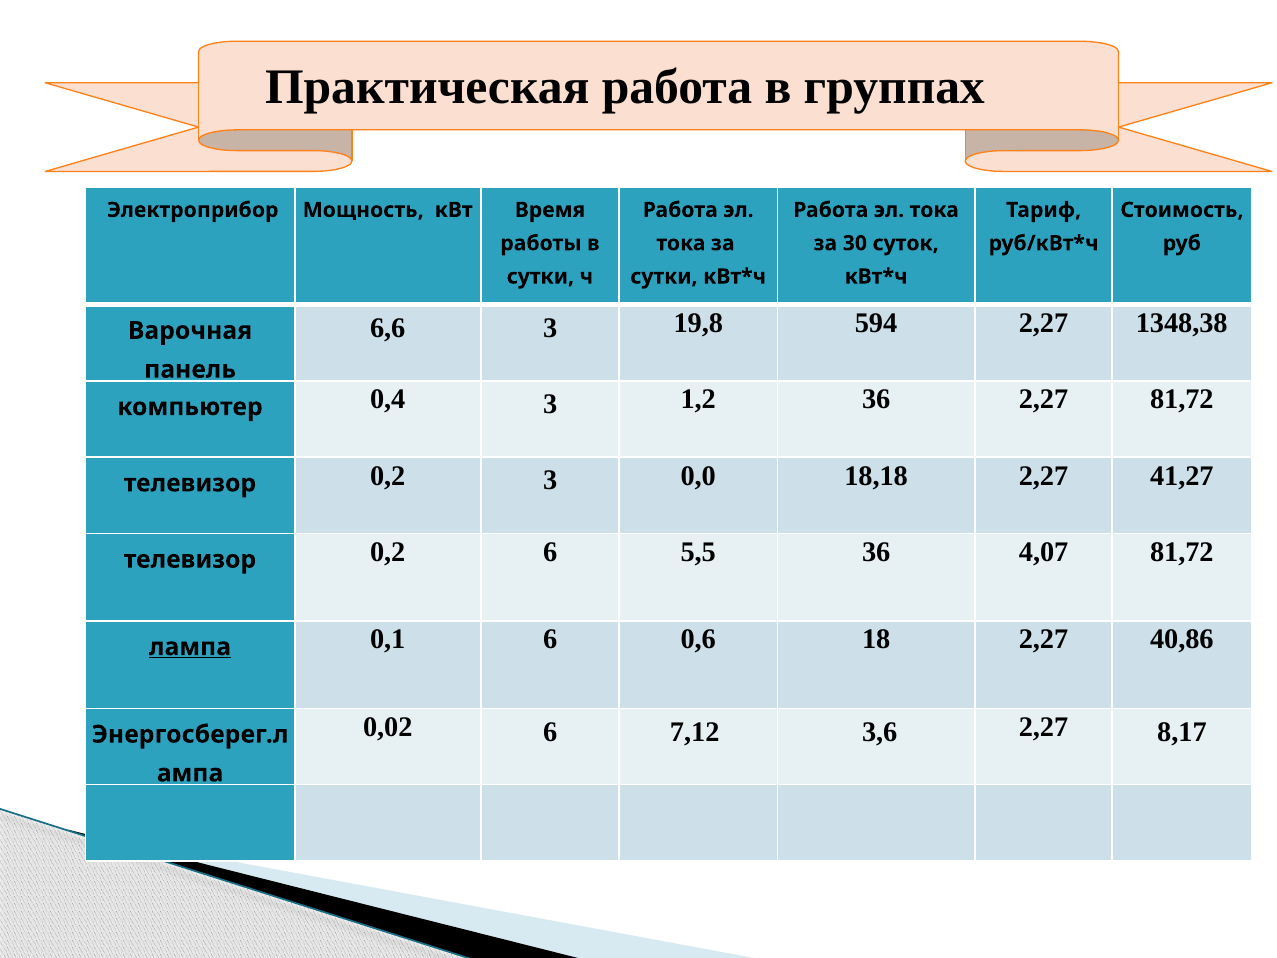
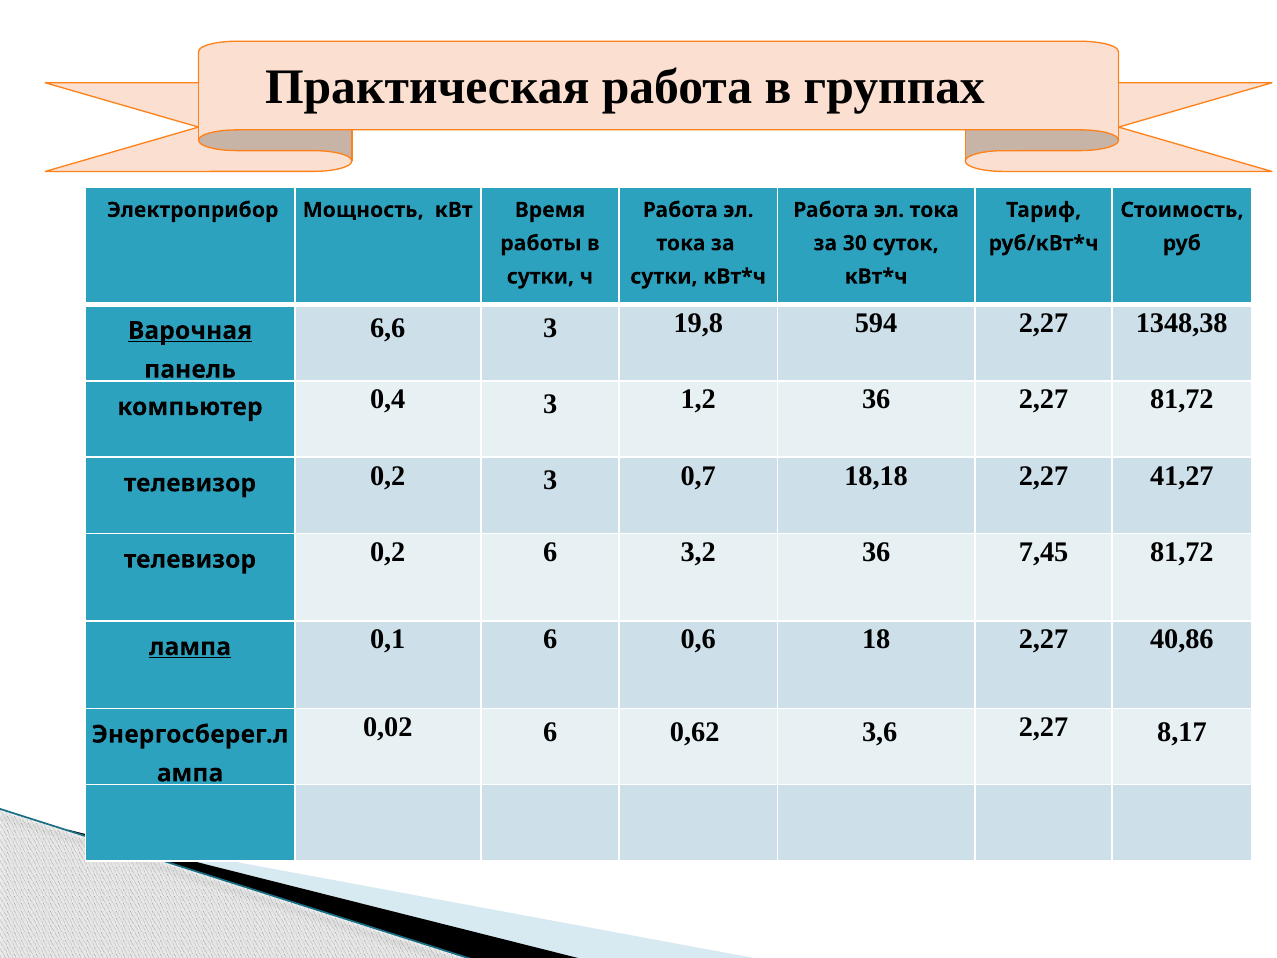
Варочная underline: none -> present (190, 331)
0,0: 0,0 -> 0,7 (698, 476)
5,5: 5,5 -> 3,2 (698, 552)
4,07: 4,07 -> 7,45 (1044, 552)
7,12: 7,12 -> 0,62 (695, 732)
